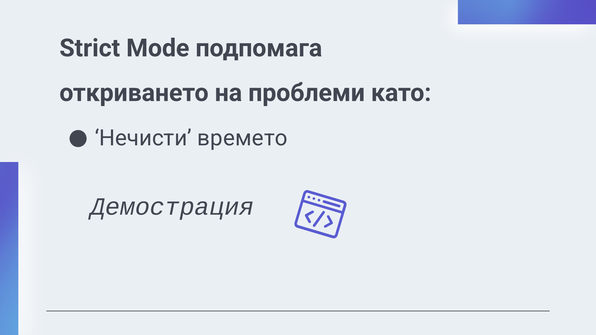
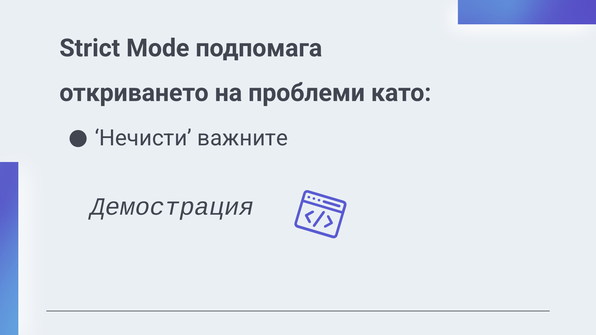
времето: времето -> важните (243, 138)
